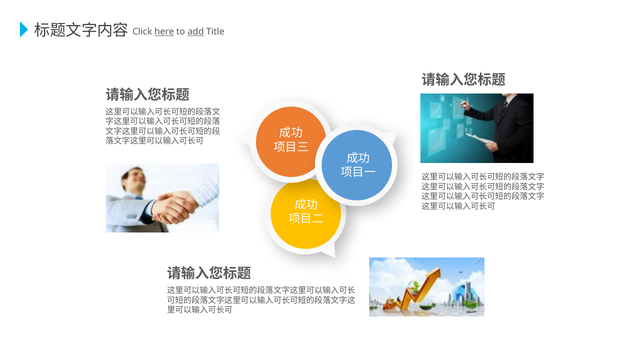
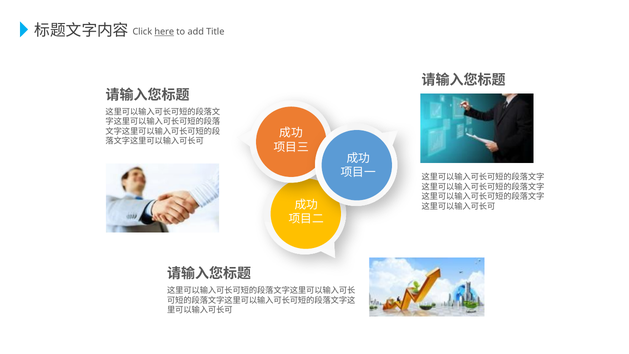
add underline: present -> none (196, 32)
